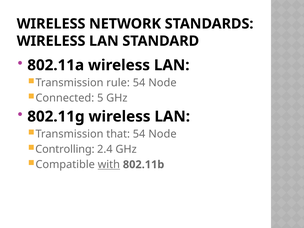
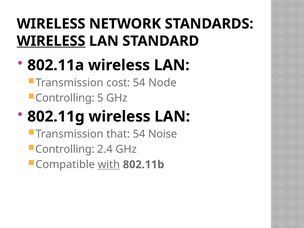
WIRELESS underline: none -> present (51, 41)
rule: rule -> cost (118, 83)
Connected: Connected -> Controlling (65, 98)
Node: Node -> Noise (163, 134)
